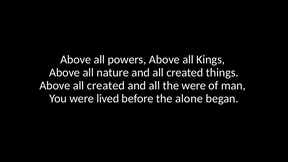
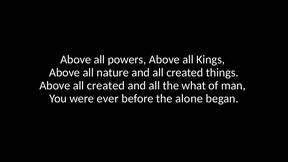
the were: were -> what (194, 85)
lived: lived -> ever (108, 98)
